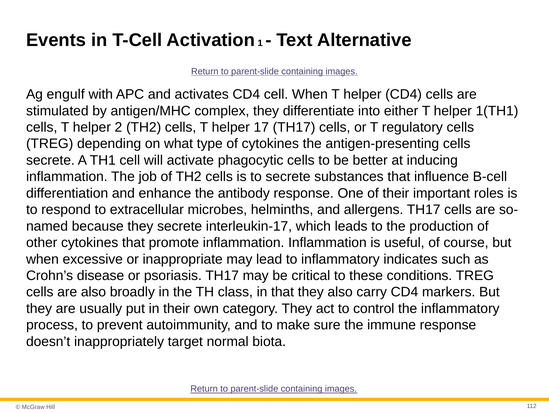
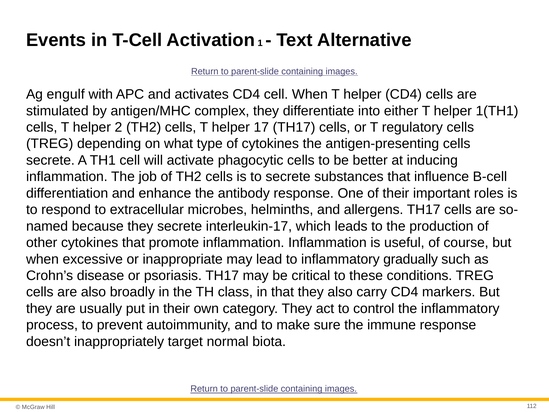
indicates: indicates -> gradually (411, 259)
